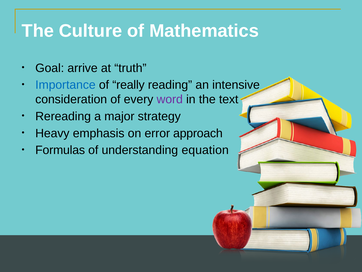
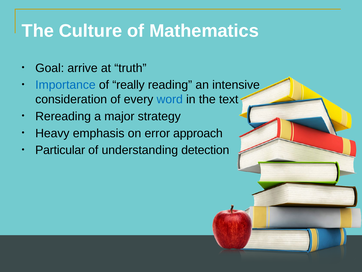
word colour: purple -> blue (170, 99)
Formulas: Formulas -> Particular (60, 150)
equation: equation -> detection (205, 150)
